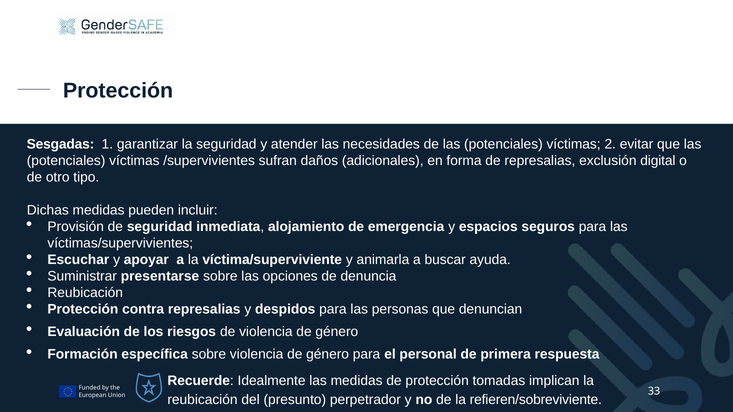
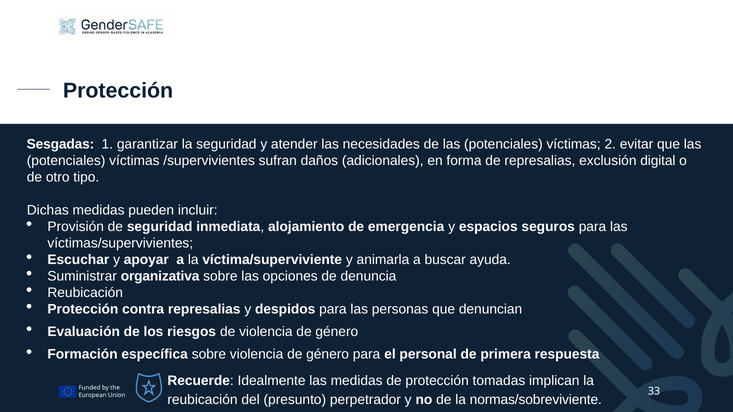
presentarse: presentarse -> organizativa (160, 276)
refieren/sobreviviente: refieren/sobreviviente -> normas/sobreviviente (536, 400)
